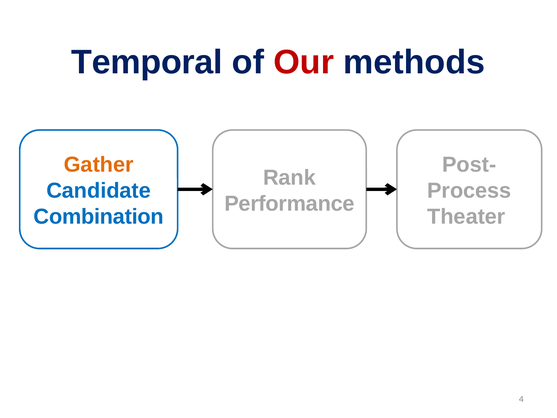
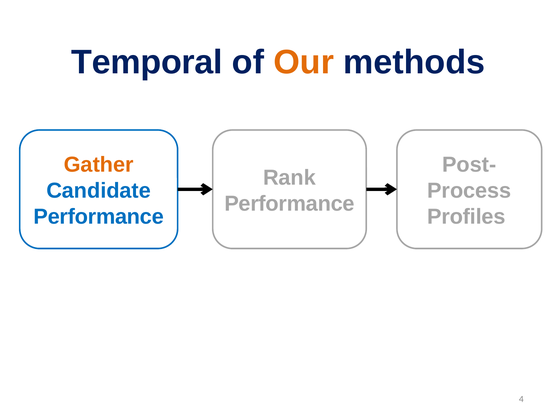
Our colour: red -> orange (304, 62)
Combination: Combination -> Performance (99, 217)
Theater: Theater -> Profiles (466, 217)
